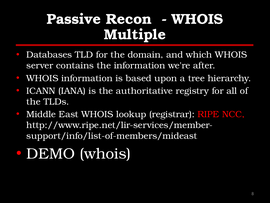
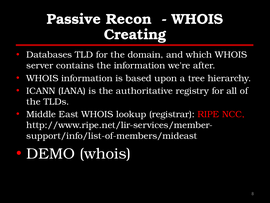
Multiple: Multiple -> Creating (135, 35)
